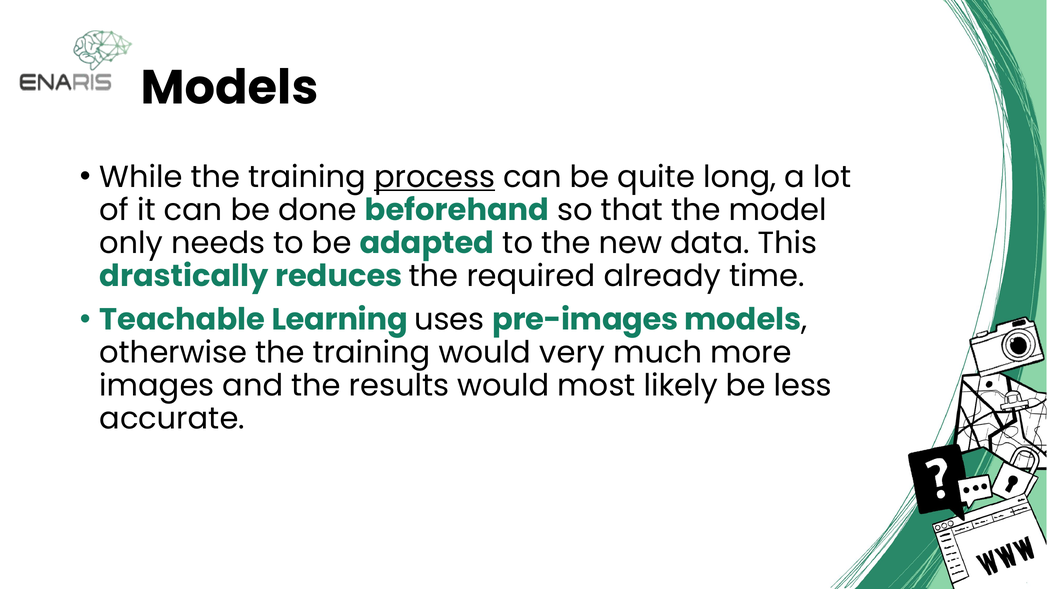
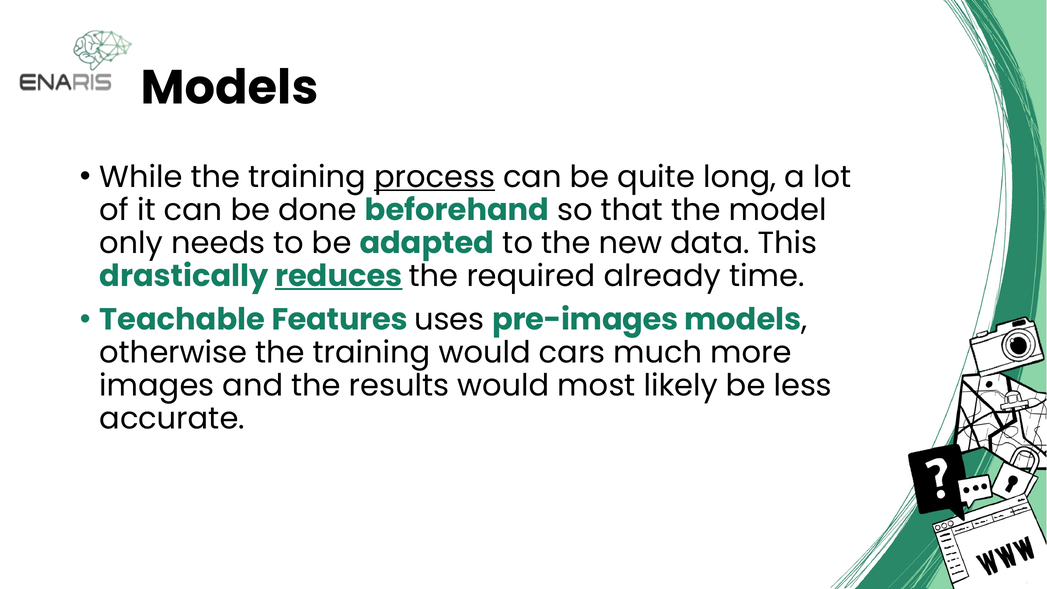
reduces underline: none -> present (339, 276)
Learning: Learning -> Features (340, 320)
very: very -> cars (572, 353)
